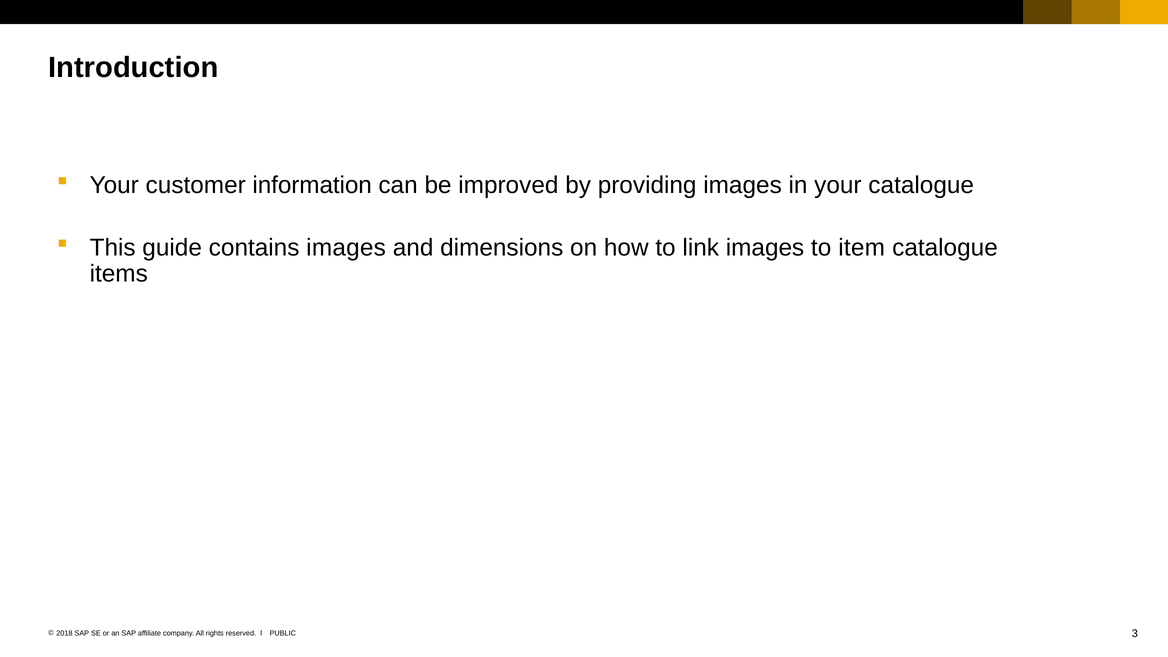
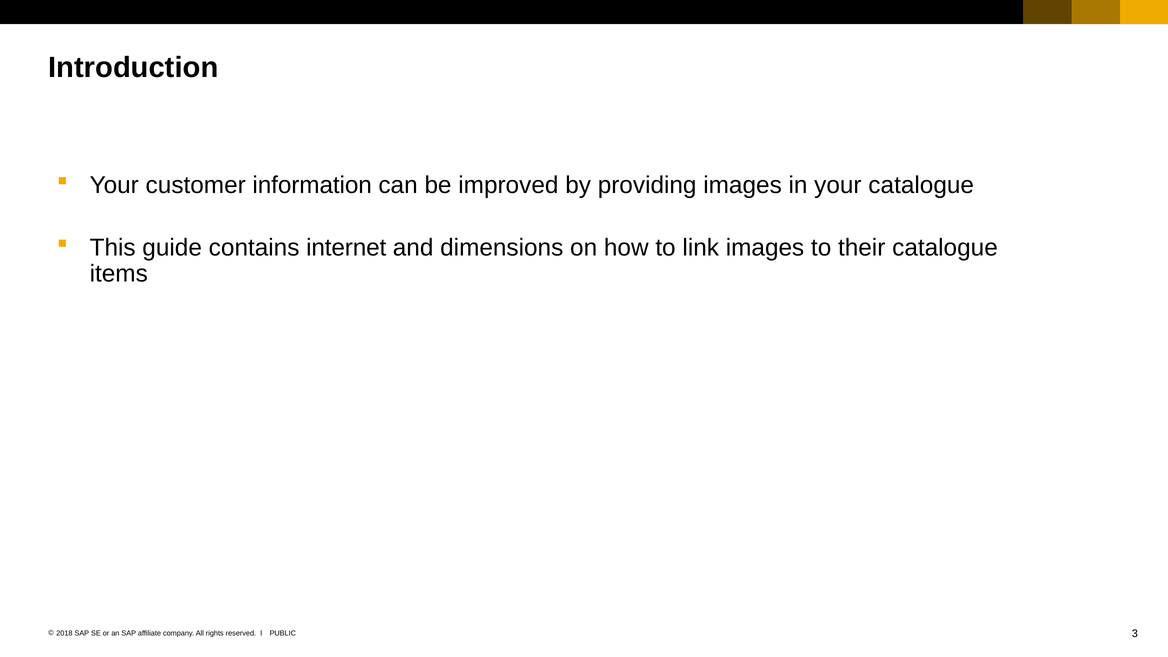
contains images: images -> internet (346, 248)
item: item -> their (862, 248)
